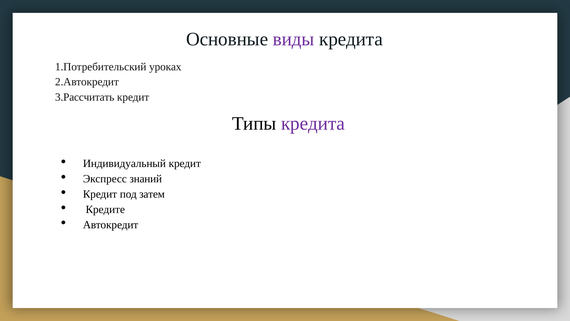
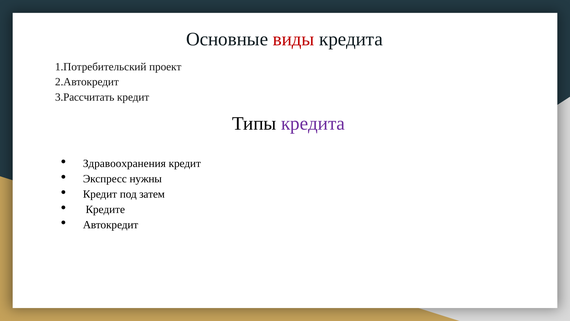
виды colour: purple -> red (294, 39)
уроках: уроках -> проект (165, 67)
Индивидуальный: Индивидуальный -> Здравоохранения (124, 163)
знаний: знаний -> нужны (146, 179)
